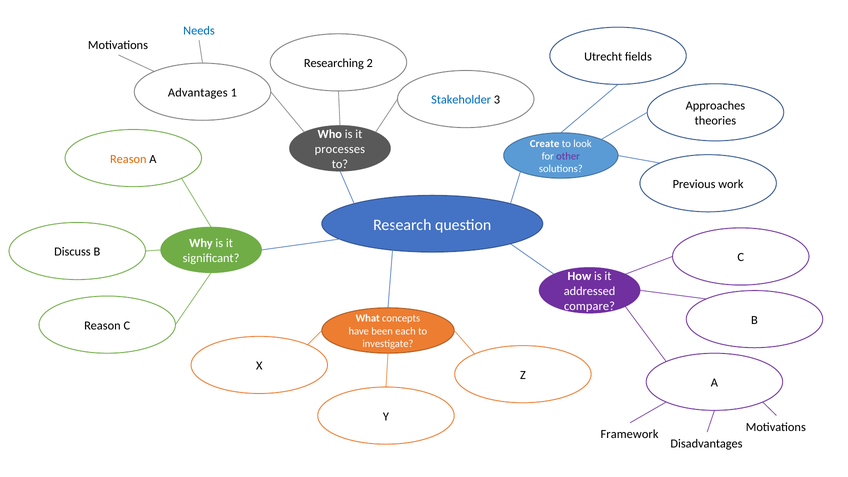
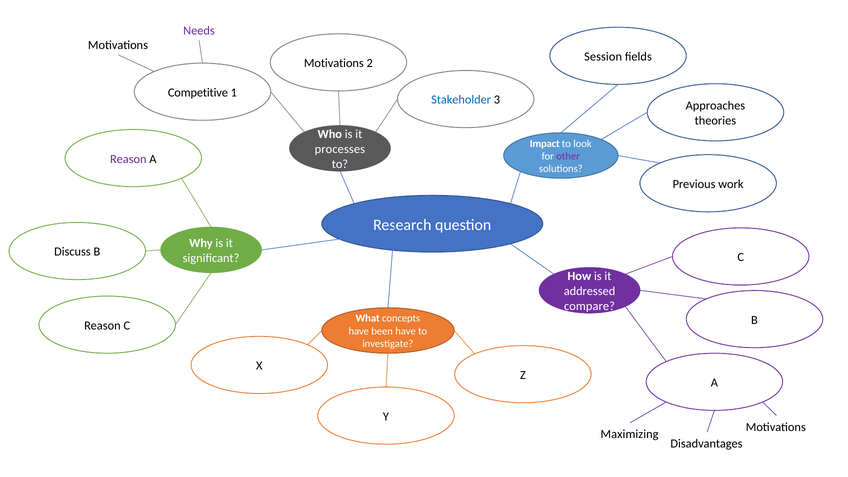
Needs colour: blue -> purple (199, 30)
Utrecht: Utrecht -> Session (603, 57)
Researching: Researching -> Motivations (334, 63)
Advantages: Advantages -> Competitive (198, 93)
Create: Create -> Impact (545, 144)
Reason colour: orange -> purple (128, 159)
been each: each -> have (406, 331)
Framework: Framework -> Maximizing (630, 434)
